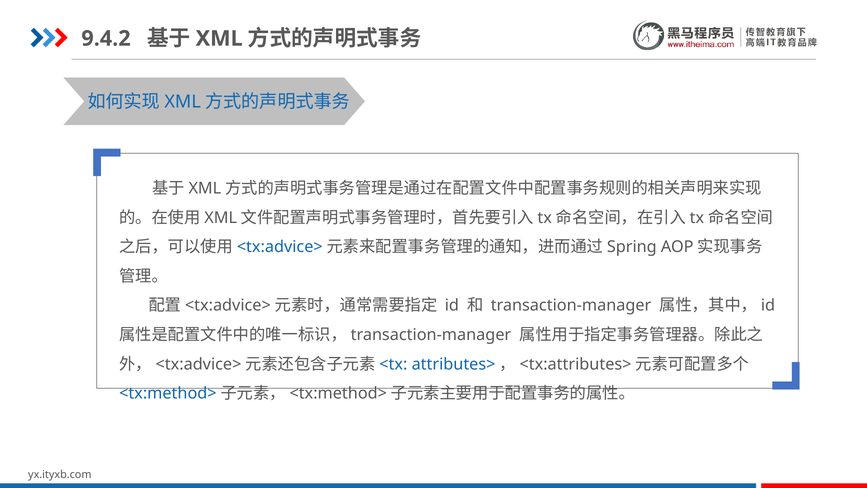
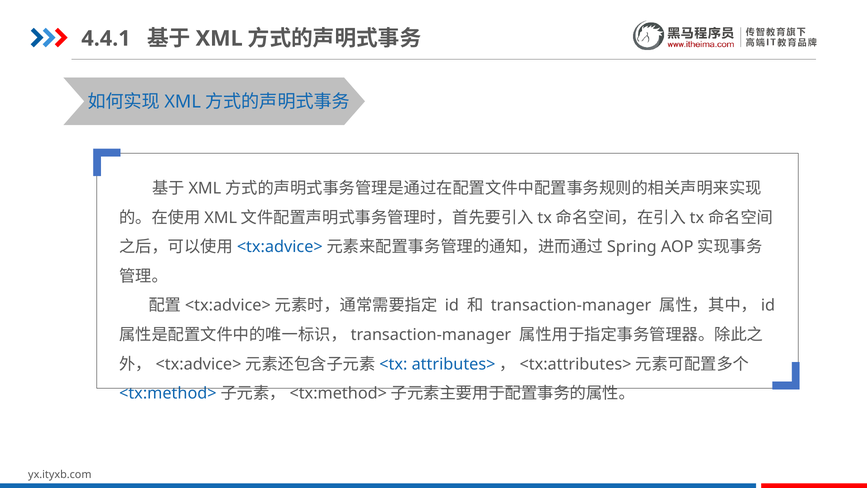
9.4.2: 9.4.2 -> 4.4.1 (106, 38)
